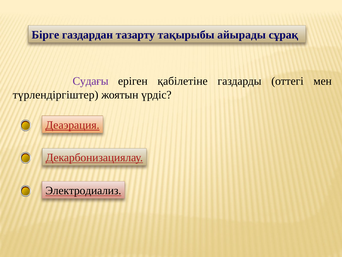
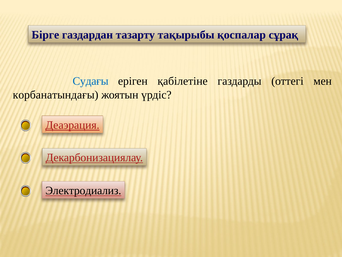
айырады: айырады -> қоспалар (242, 35)
Судағы colour: purple -> blue (91, 81)
түрлендіргіштер: түрлендіргіштер -> корбанатындағы (56, 95)
